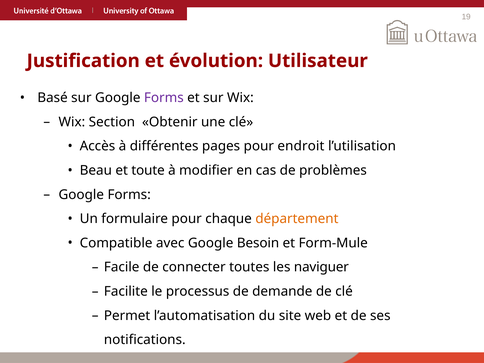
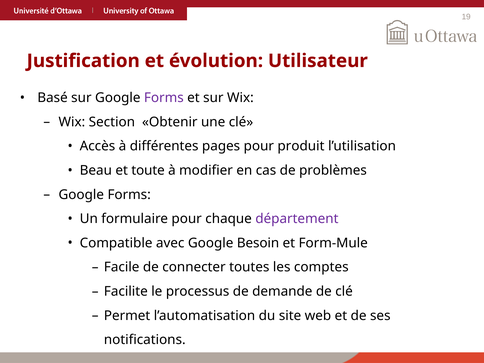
endroit: endroit -> produit (301, 146)
département colour: orange -> purple (297, 219)
naviguer: naviguer -> comptes (321, 267)
